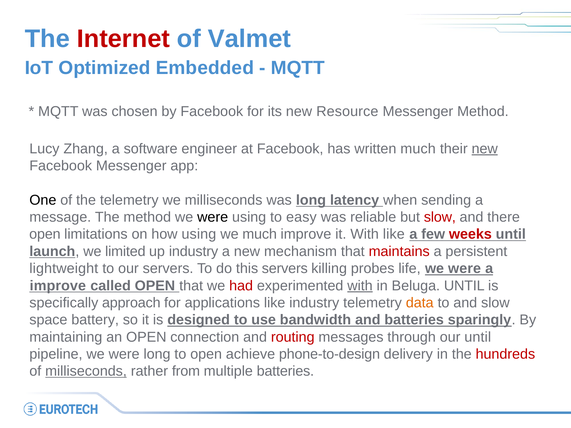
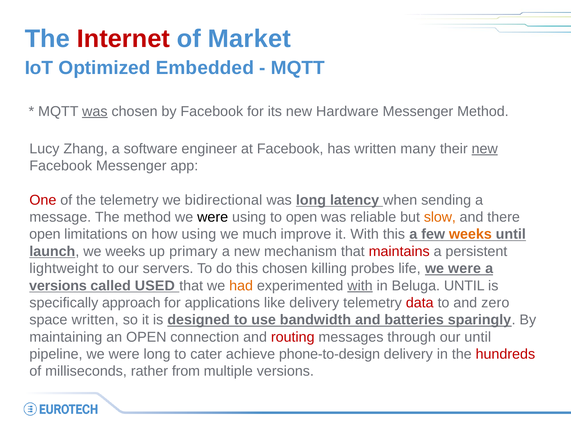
Valmet: Valmet -> Market (249, 39)
was underline: none -> present (95, 111)
Resource: Resource -> Hardware (347, 111)
written much: much -> many (418, 149)
One colour: black -> red (43, 200)
we milliseconds: milliseconds -> bidirectional (224, 200)
to easy: easy -> open (302, 217)
slow colour: red -> orange (440, 217)
With like: like -> this (394, 234)
weeks colour: red -> orange (470, 234)
we limited: limited -> weeks (125, 252)
up industry: industry -> primary (193, 252)
this servers: servers -> chosen (285, 269)
improve: improve -> versions (58, 286)
called OPEN: OPEN -> USED (155, 286)
had colour: red -> orange (241, 286)
like industry: industry -> delivery (314, 303)
data colour: orange -> red (420, 303)
and slow: slow -> zero (495, 303)
space battery: battery -> written (95, 320)
to open: open -> cater (206, 354)
milliseconds underline: present -> none (86, 371)
multiple batteries: batteries -> versions (285, 371)
